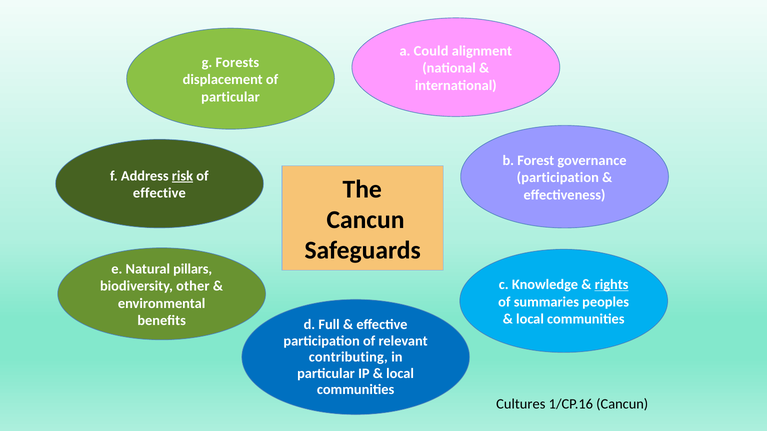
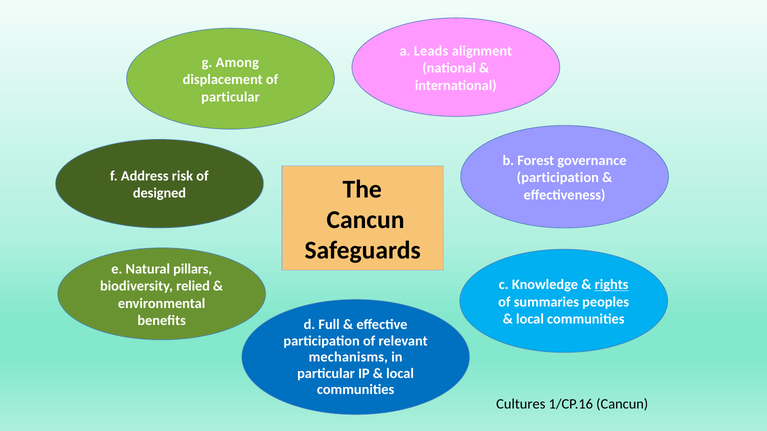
Could: Could -> Leads (431, 51)
Forests: Forests -> Among (237, 62)
risk underline: present -> none (182, 176)
effective: effective -> designed (159, 193)
other: other -> relied (193, 286)
contributing: contributing -> mechanisms (348, 357)
